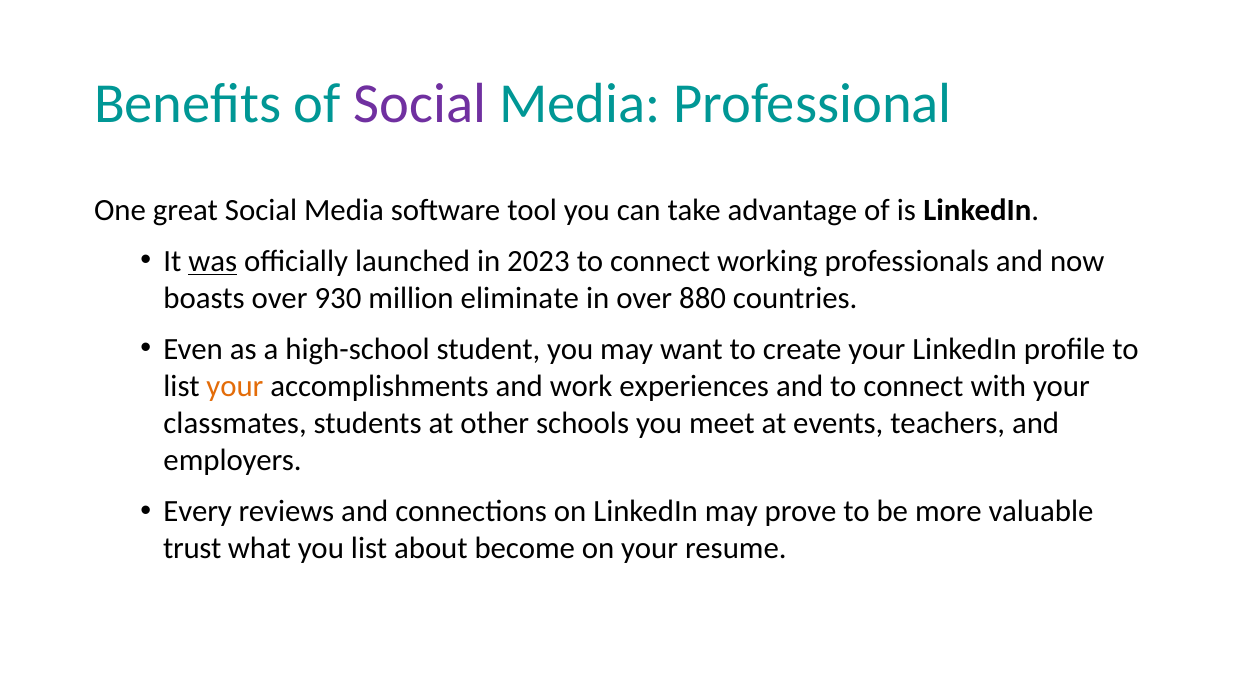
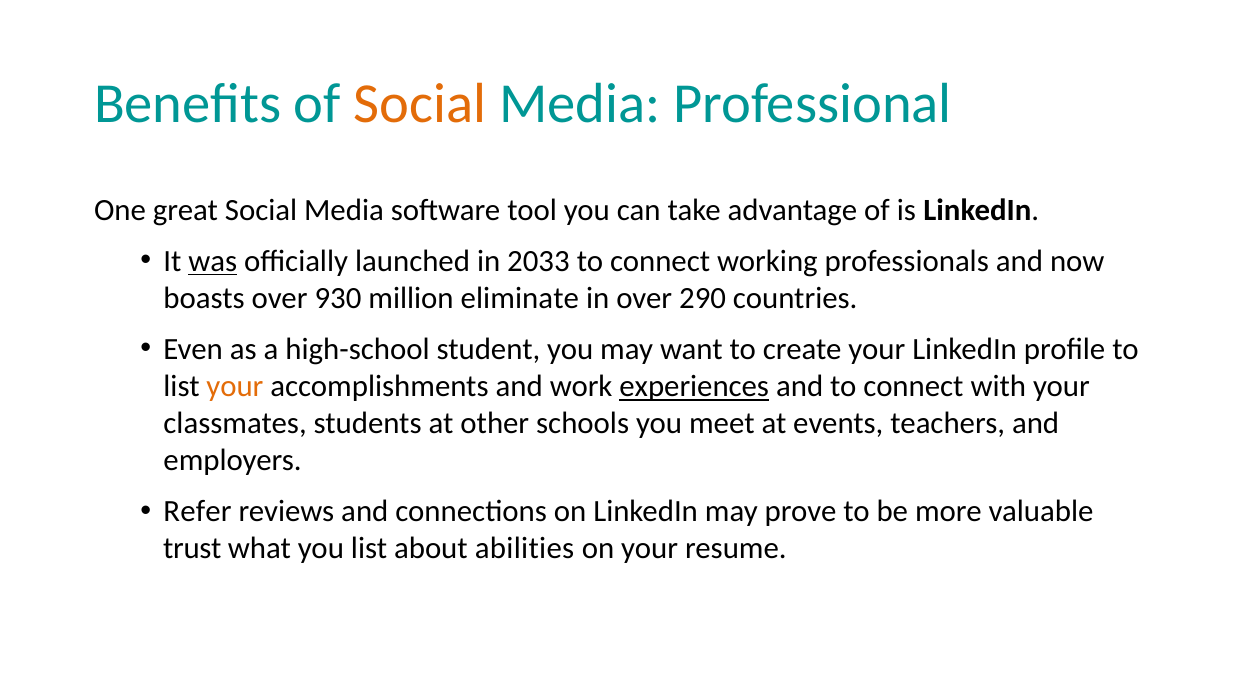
Social colour: purple -> orange (420, 104)
2023: 2023 -> 2033 (538, 261)
880: 880 -> 290 (703, 298)
experiences underline: none -> present (694, 386)
Every: Every -> Refer (198, 512)
become: become -> abilities (525, 549)
